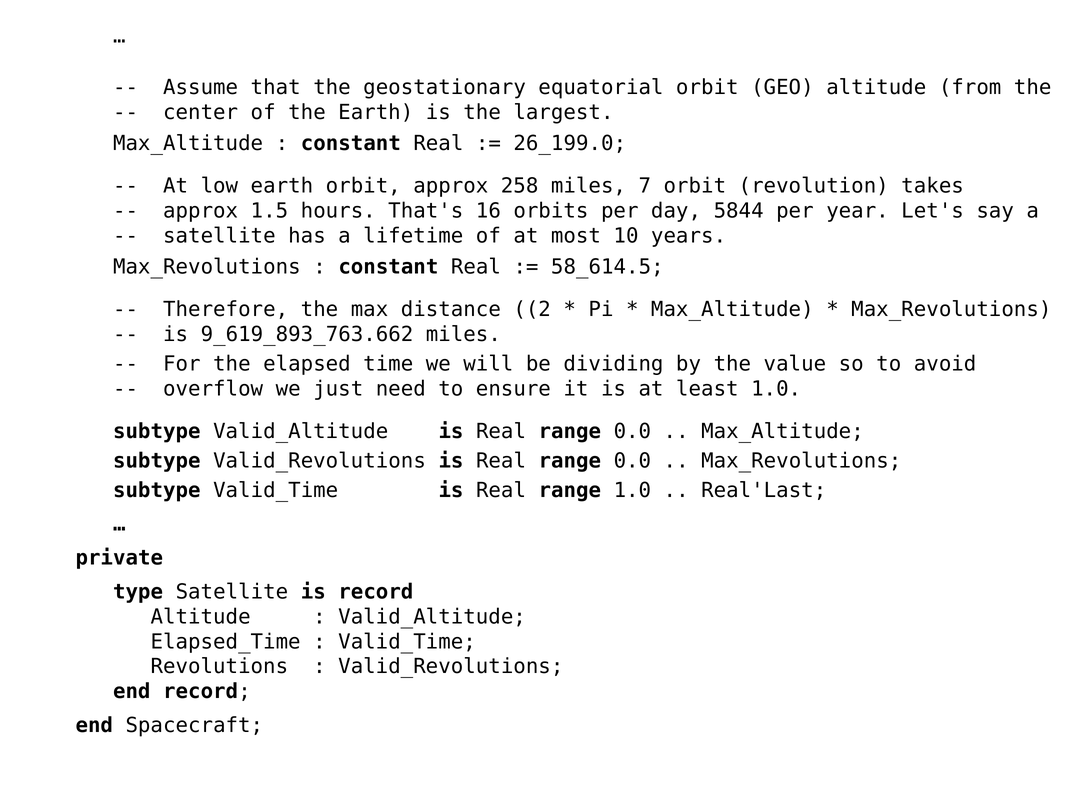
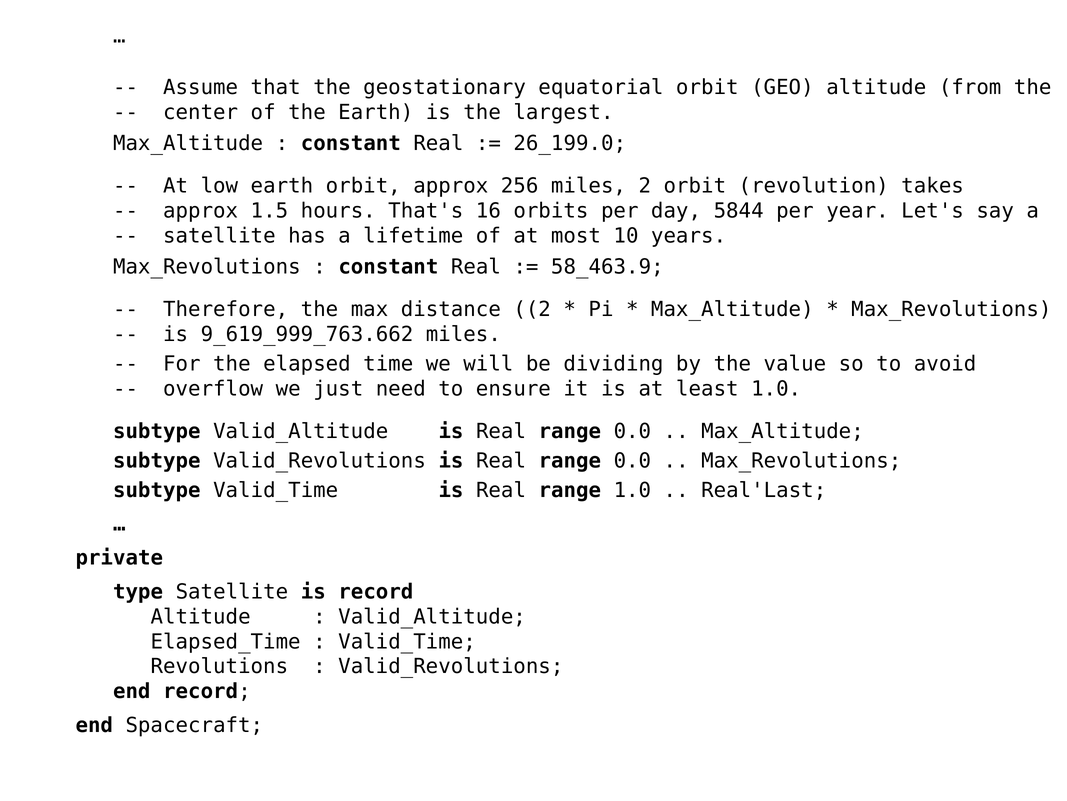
258: 258 -> 256 (520, 186)
miles 7: 7 -> 2 (645, 186)
58_614.5: 58_614.5 -> 58_463.9 (607, 267)
9_619_893_763.662: 9_619_893_763.662 -> 9_619_999_763.662 (307, 334)
